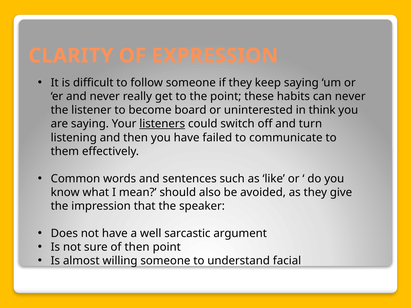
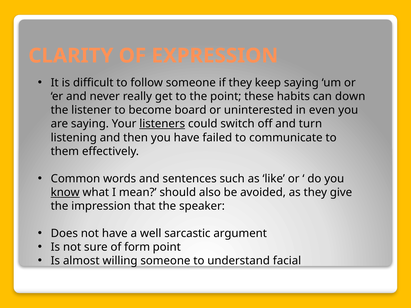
can never: never -> down (350, 97)
think: think -> even (322, 110)
know underline: none -> present (65, 193)
of then: then -> form (137, 247)
